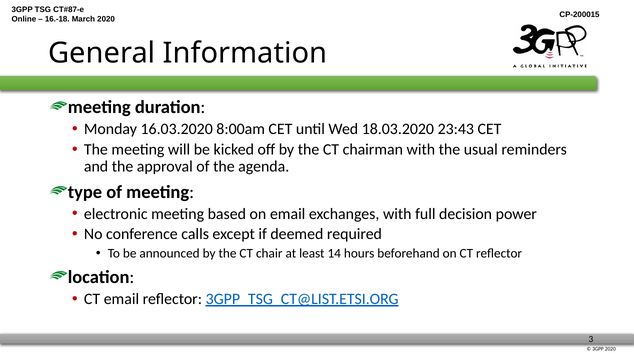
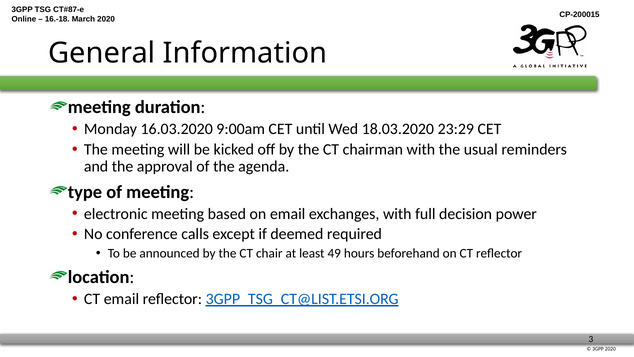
8:00am: 8:00am -> 9:00am (241, 129)
23:43: 23:43 -> 23:29 (456, 129)
14: 14 -> 49 (334, 253)
